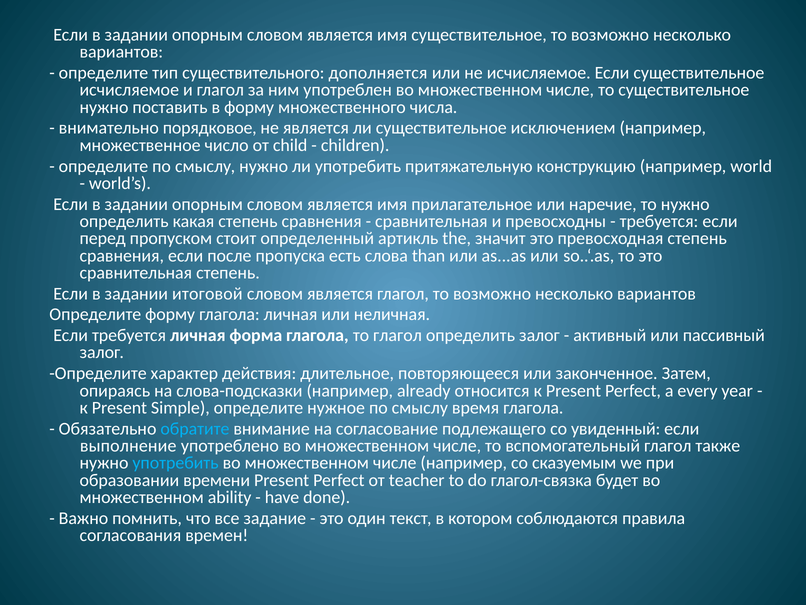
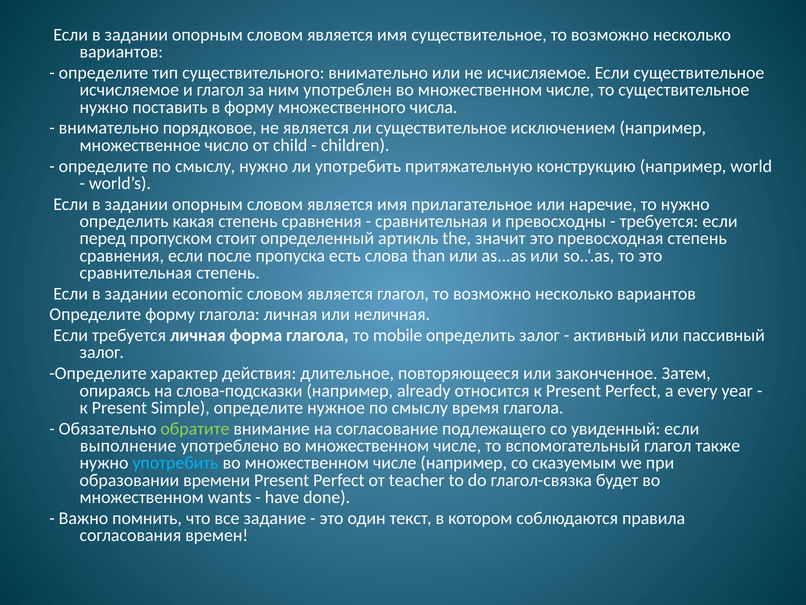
существительного дополняется: дополняется -> внимательно (378, 73)
итоговой: итоговой -> economic (207, 294)
то глагол: глагол -> mobile (398, 335)
обратите colour: light blue -> light green (195, 428)
ability: ability -> wants (230, 497)
